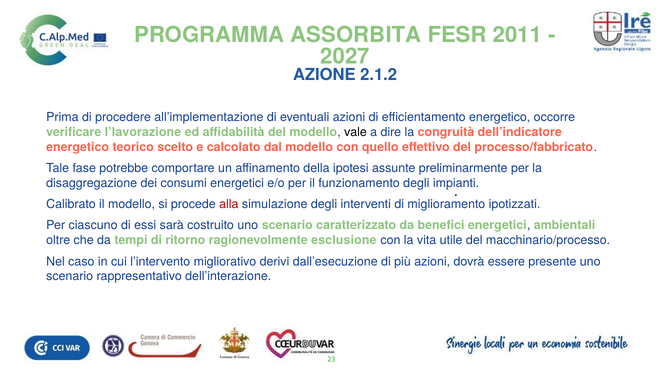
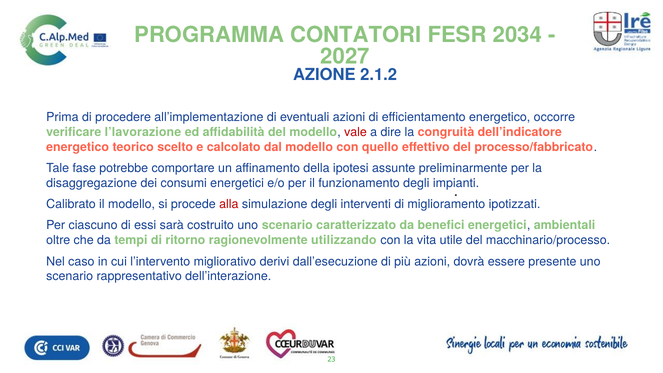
ASSORBITA: ASSORBITA -> CONTATORI (356, 35)
2011: 2011 -> 2034 (517, 35)
vale colour: black -> red (356, 132)
esclusione: esclusione -> utilizzando (344, 240)
